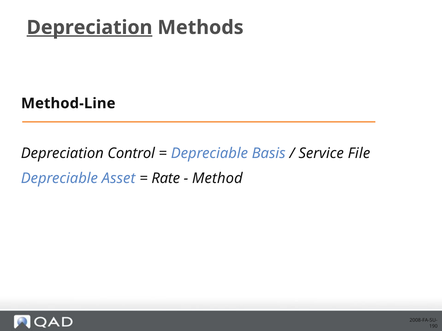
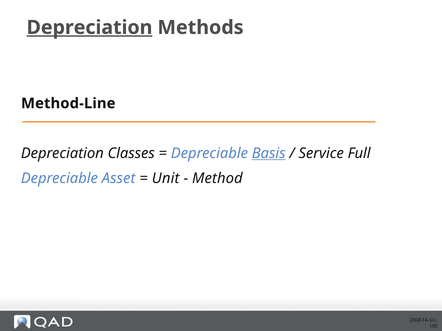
Control: Control -> Classes (131, 154)
Basis underline: none -> present (269, 154)
File: File -> Full (359, 154)
Rate: Rate -> Unit (166, 179)
